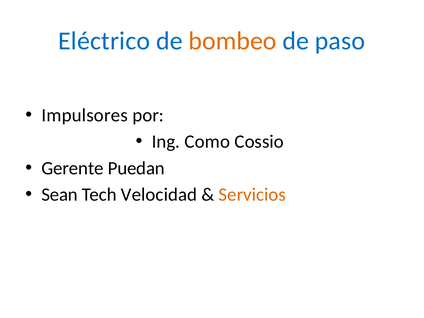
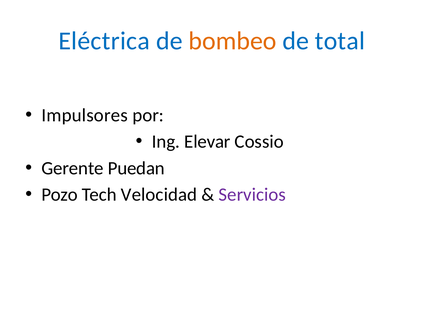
Eléctrico: Eléctrico -> Eléctrica (104, 41)
paso: paso -> total (340, 41)
Como: Como -> Elevar (207, 142)
Sean: Sean -> Pozo (60, 195)
Servicios colour: orange -> purple (252, 195)
